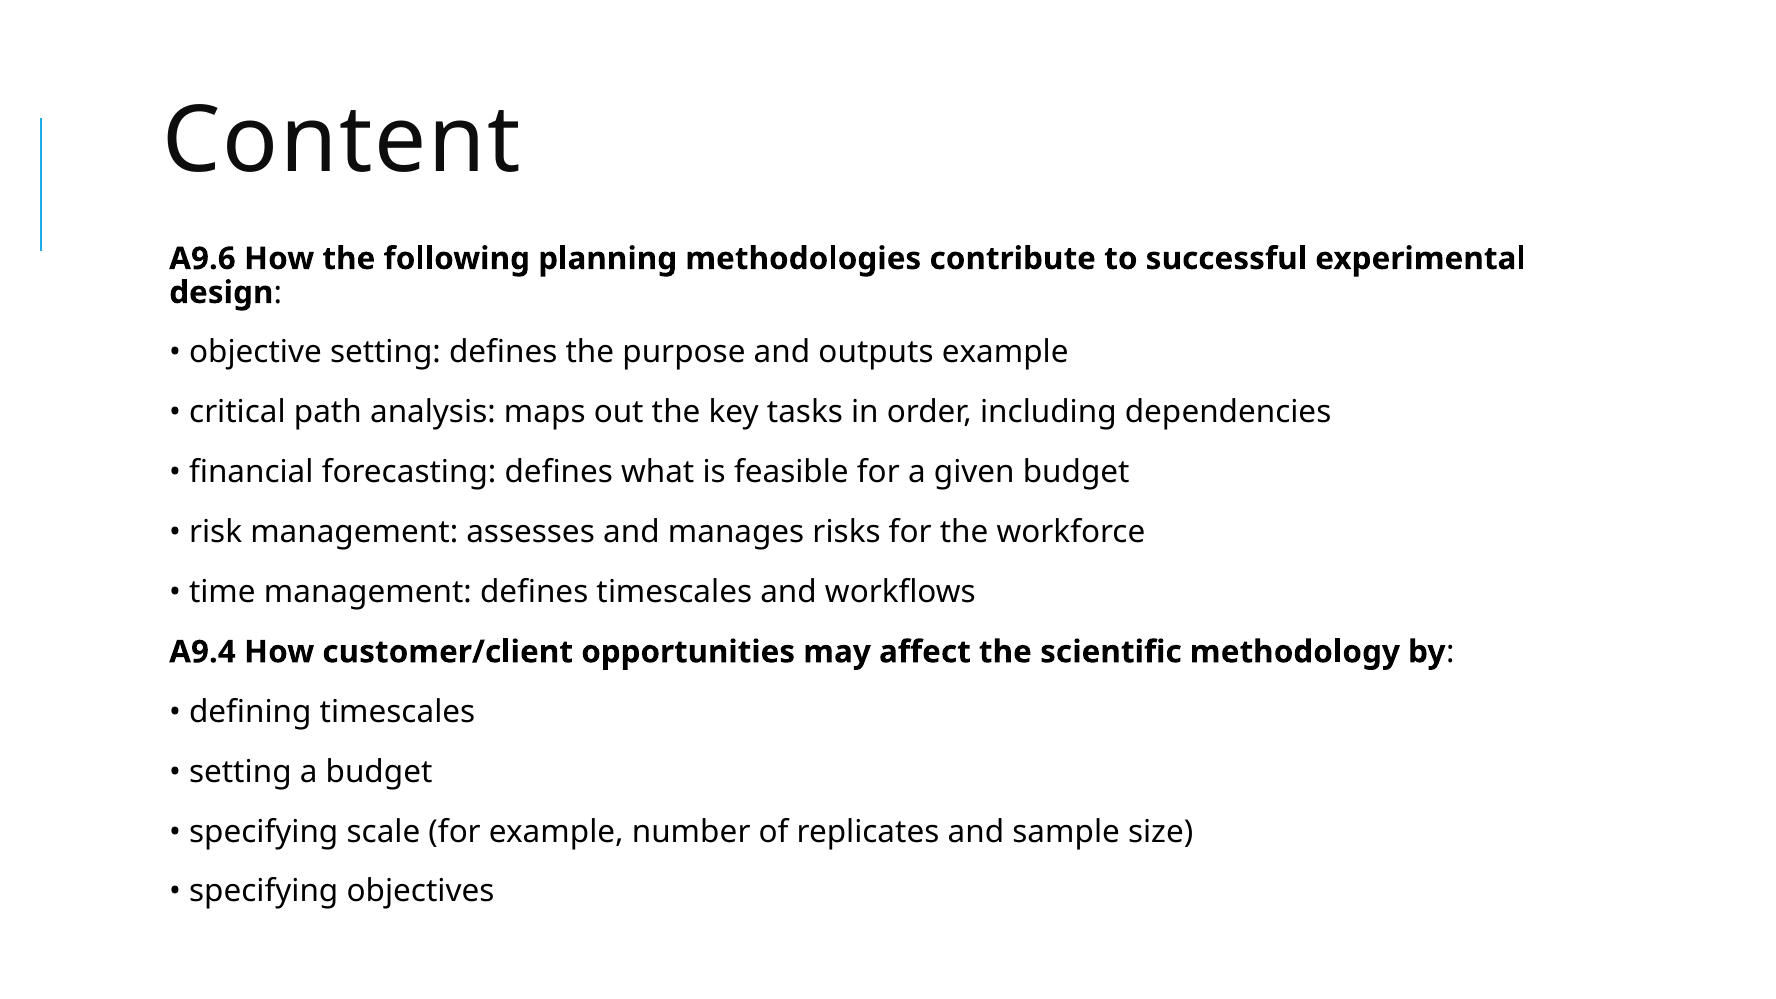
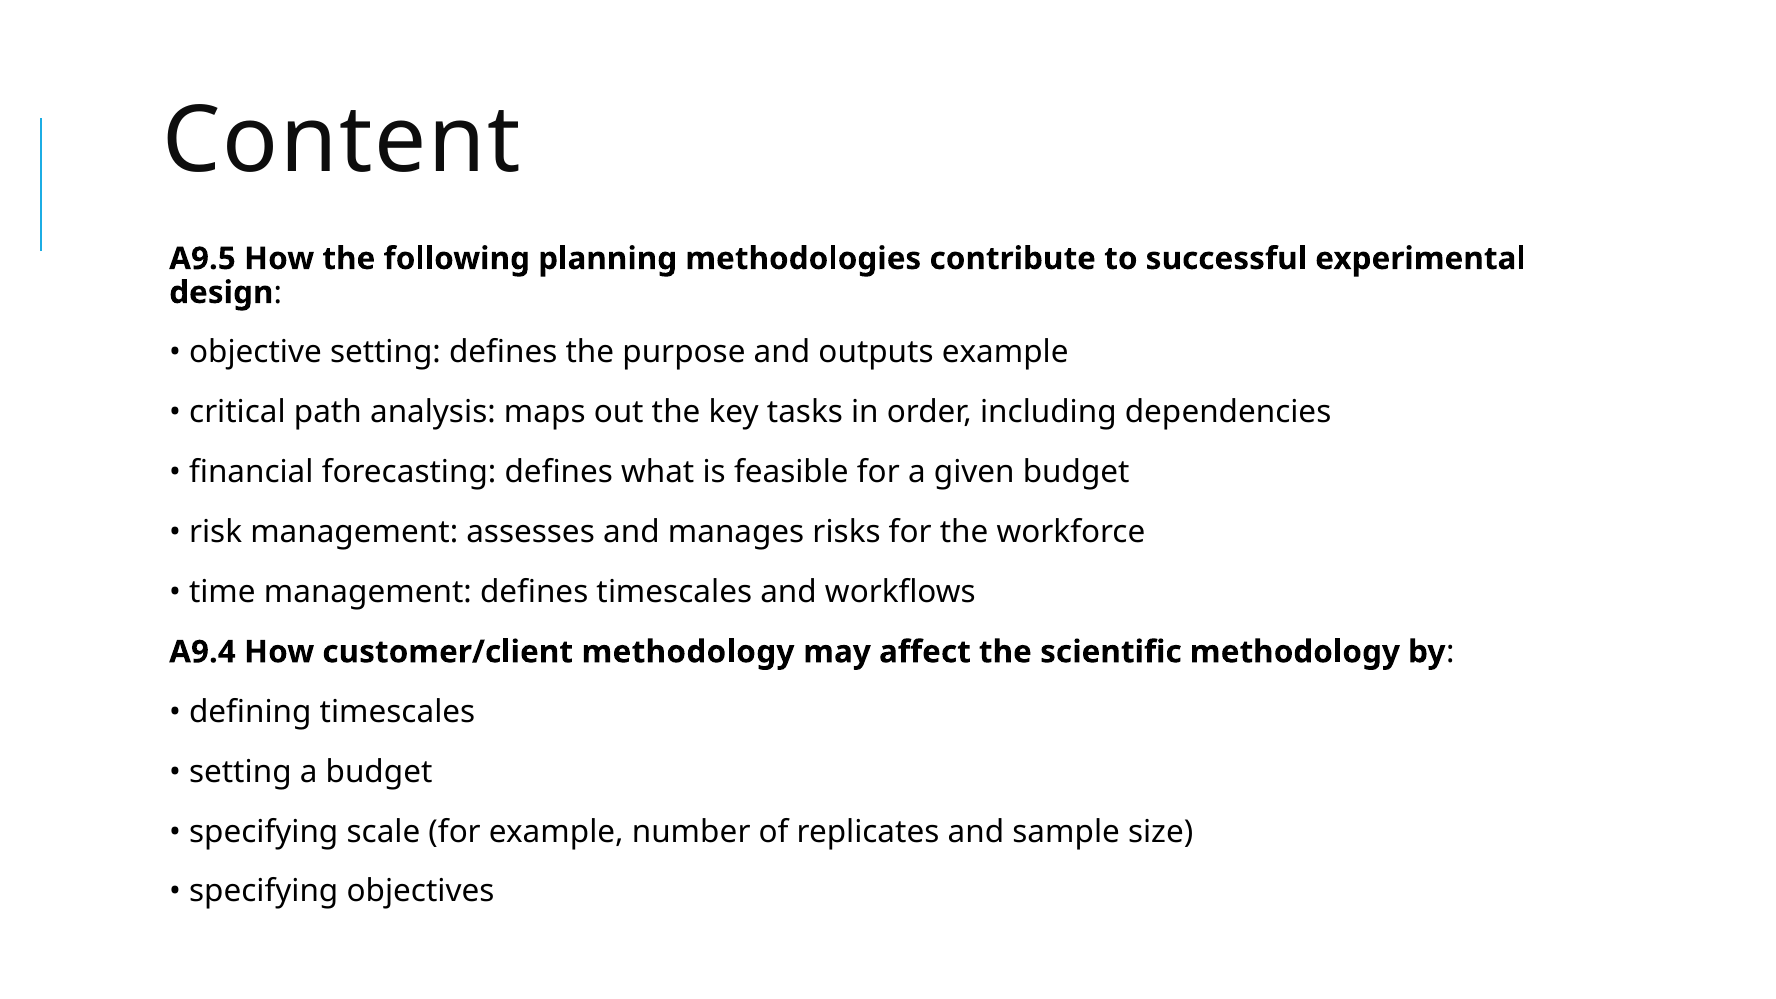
A9.6: A9.6 -> A9.5 (202, 259)
customer/client opportunities: opportunities -> methodology (688, 652)
